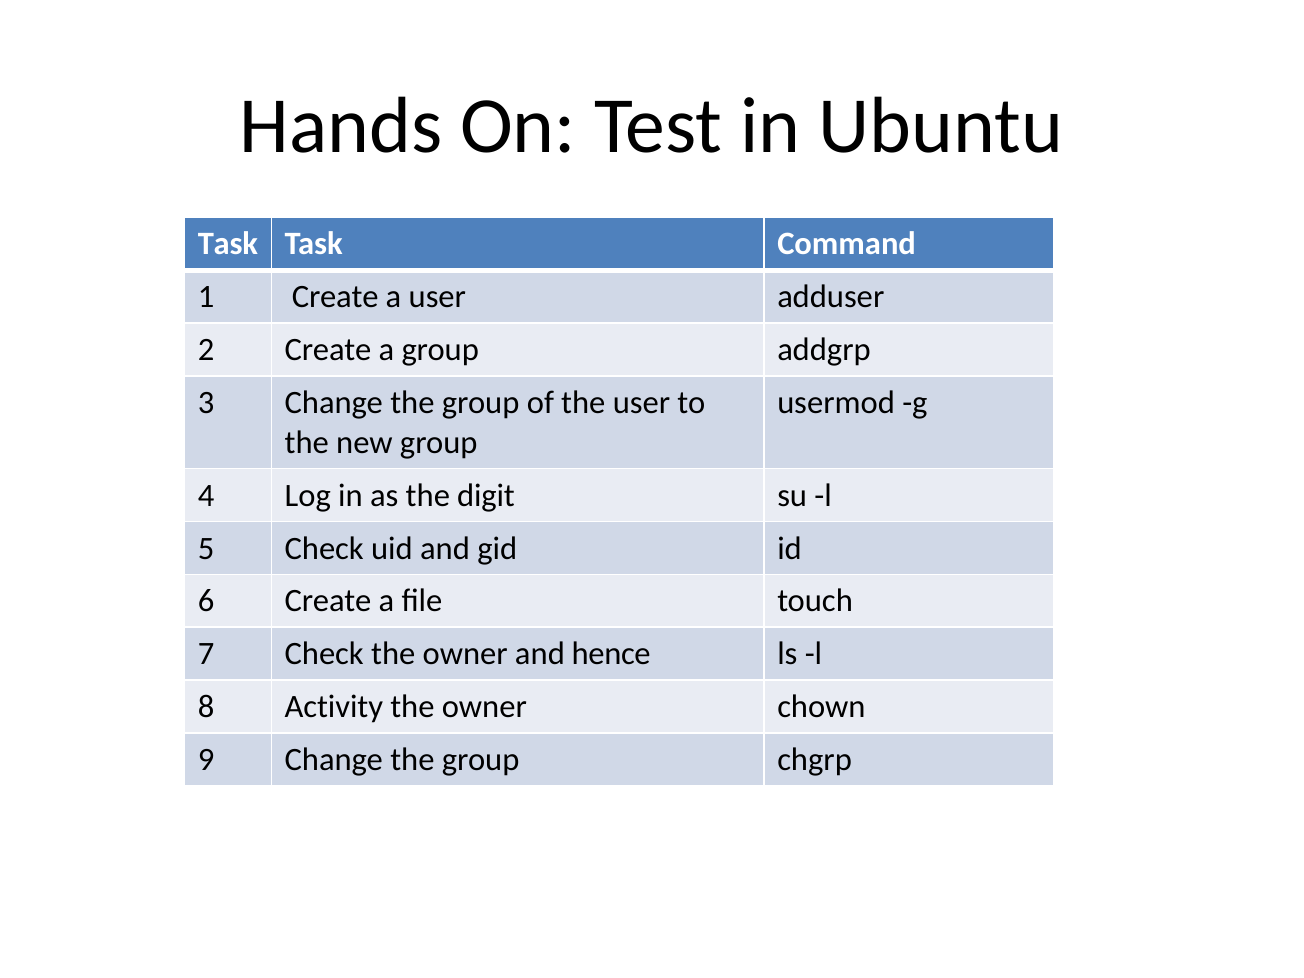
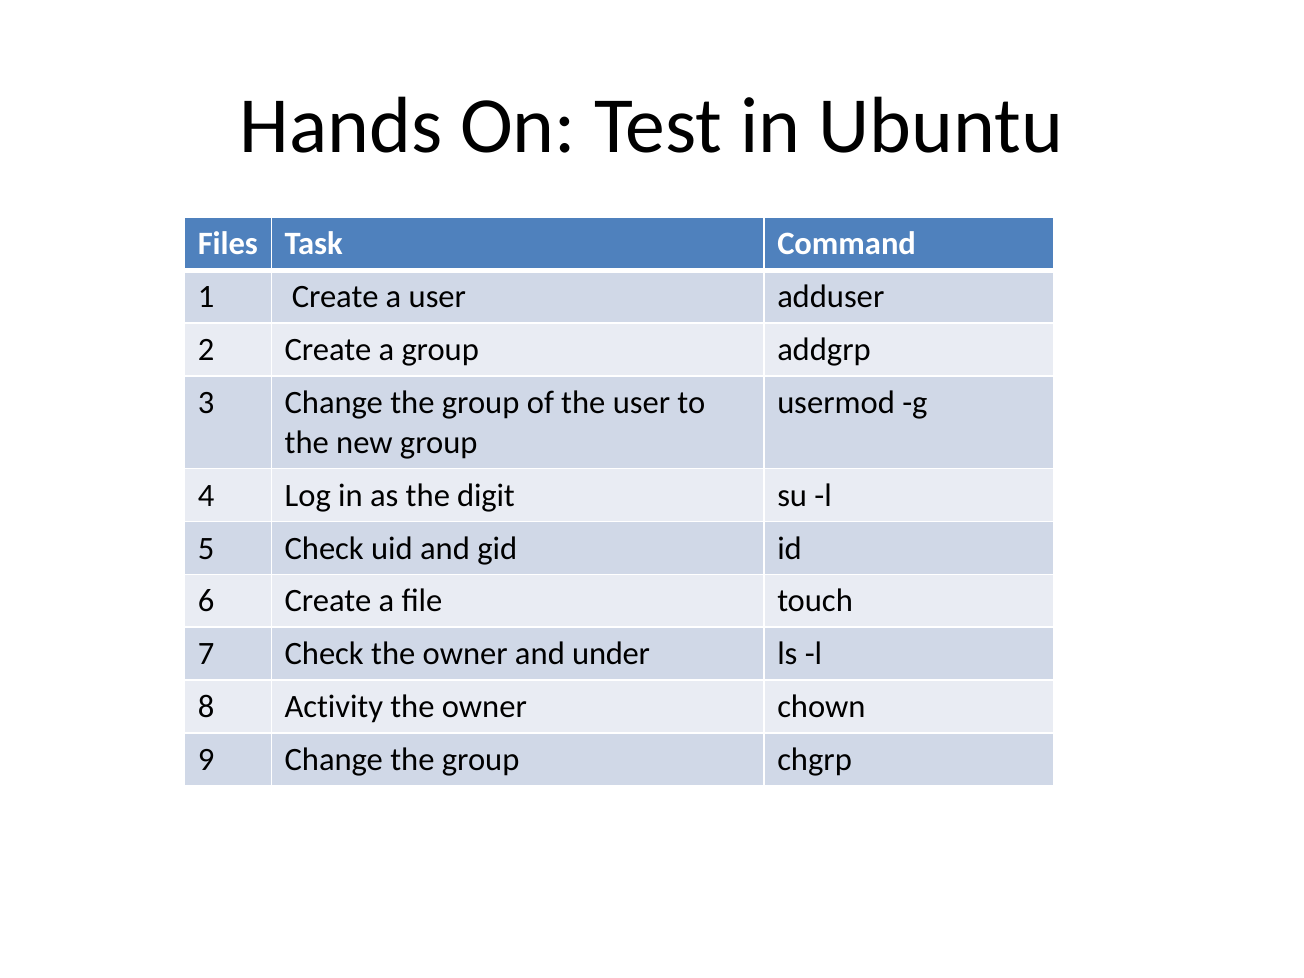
Task: Task -> Files (228, 244)
hence: hence -> under (611, 654)
